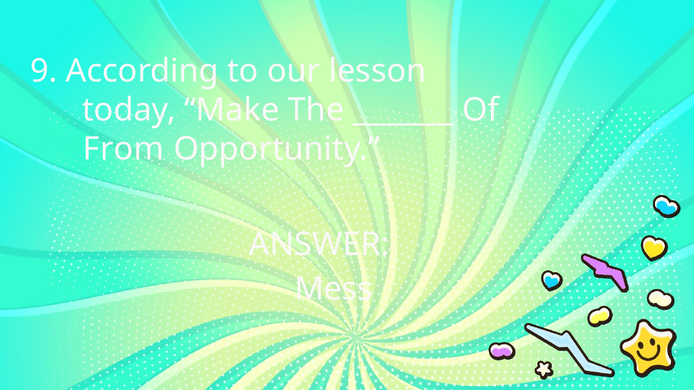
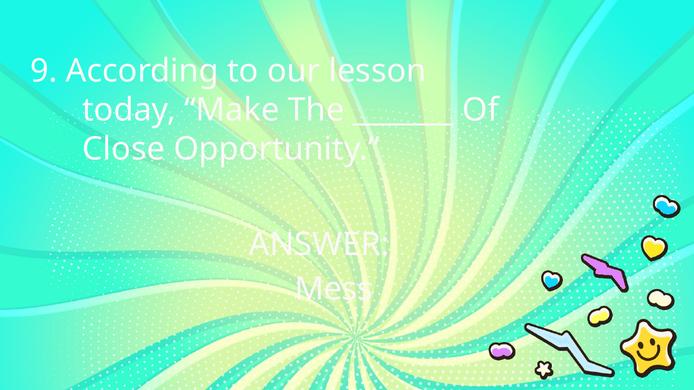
From: From -> Close (124, 149)
